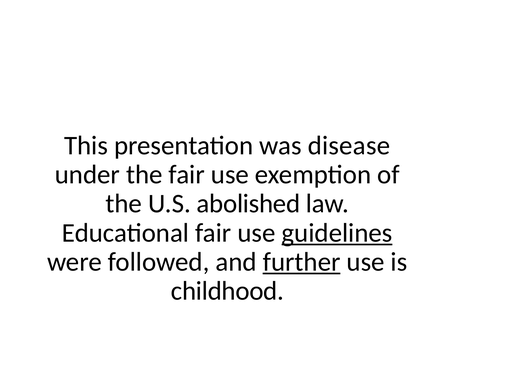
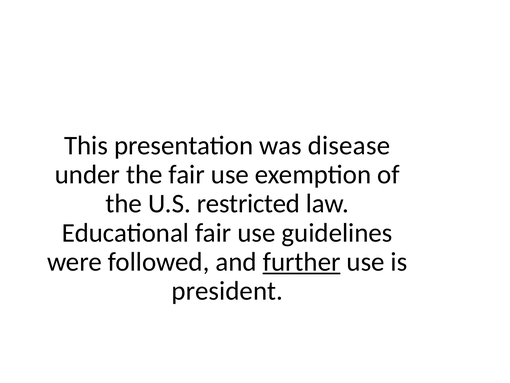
abolished: abolished -> restricted (248, 203)
guidelines underline: present -> none (337, 233)
childhood: childhood -> president (227, 291)
